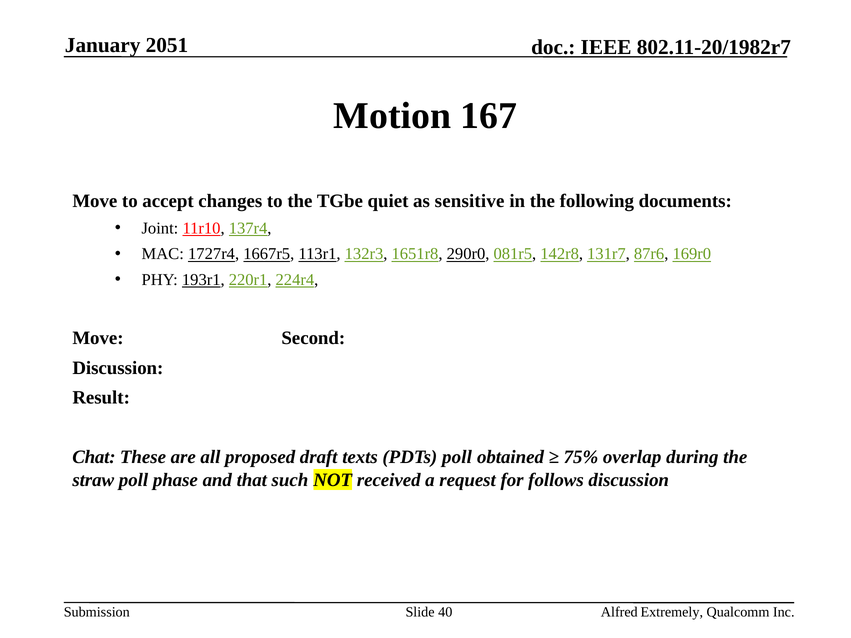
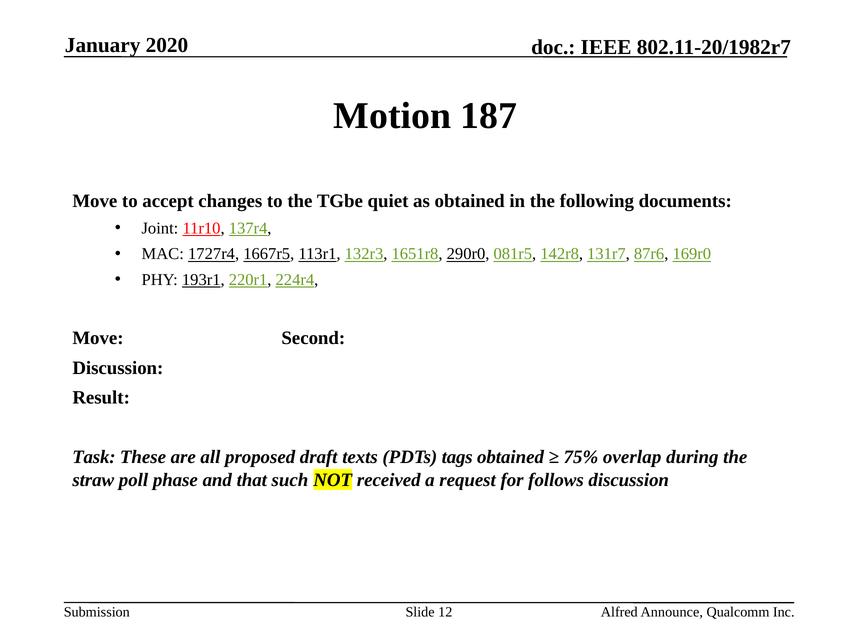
2051: 2051 -> 2020 (167, 45)
167: 167 -> 187 (489, 116)
as sensitive: sensitive -> obtained (470, 201)
Chat: Chat -> Task (94, 457)
PDTs poll: poll -> tags (457, 457)
40: 40 -> 12 (445, 612)
Extremely: Extremely -> Announce (672, 612)
